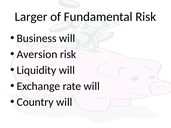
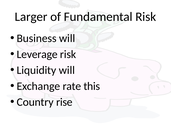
Aversion: Aversion -> Leverage (37, 54)
rate will: will -> this (92, 86)
Country will: will -> rise (64, 102)
